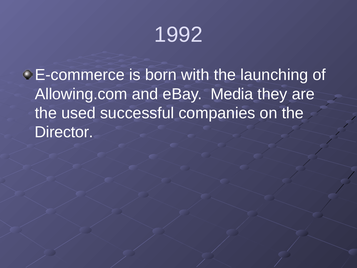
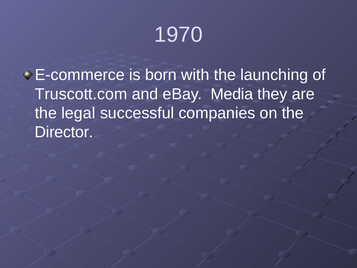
1992: 1992 -> 1970 (178, 35)
Allowing.com: Allowing.com -> Truscott.com (81, 94)
used: used -> legal (78, 113)
